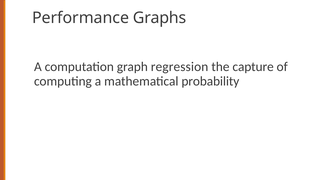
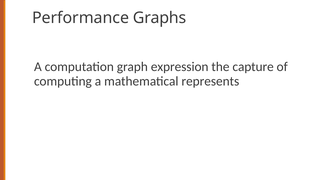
regression: regression -> expression (180, 67)
probability: probability -> represents (210, 81)
